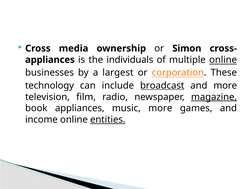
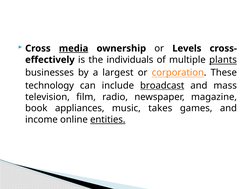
media underline: none -> present (74, 48)
Simon: Simon -> Levels (187, 48)
appliances: appliances -> effectively (50, 60)
multiple online: online -> plants (223, 60)
and more: more -> mass (225, 86)
magazine underline: present -> none (214, 97)
music more: more -> takes (160, 108)
